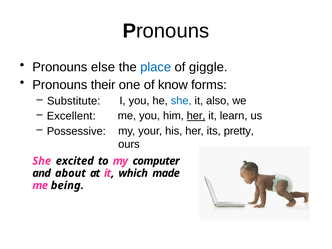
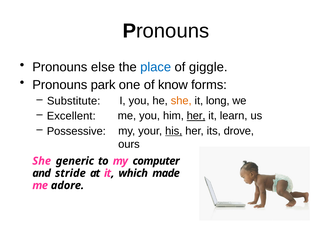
their: their -> park (103, 85)
she colour: blue -> orange (181, 101)
also: also -> long (218, 101)
his underline: none -> present (174, 131)
pretty: pretty -> drove (239, 131)
excited: excited -> generic (75, 161)
about: about -> stride (70, 173)
being: being -> adore (67, 185)
